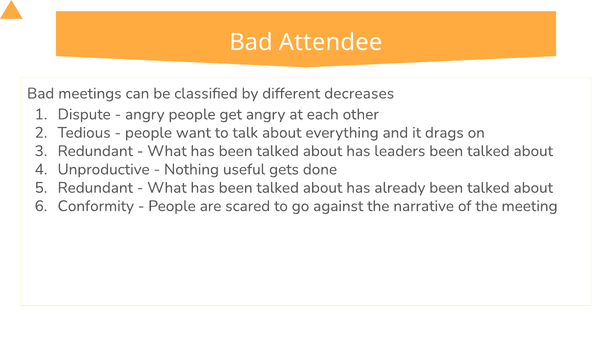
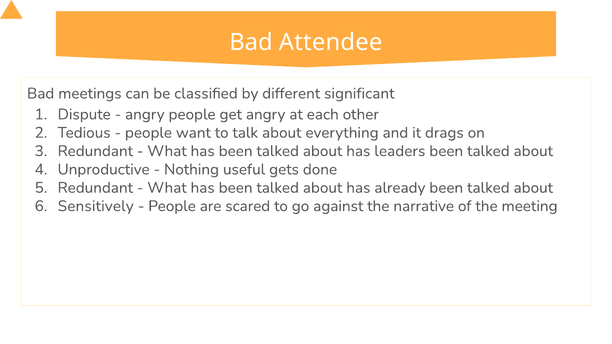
decreases: decreases -> significant (359, 93)
Conformity: Conformity -> Sensitively (96, 206)
